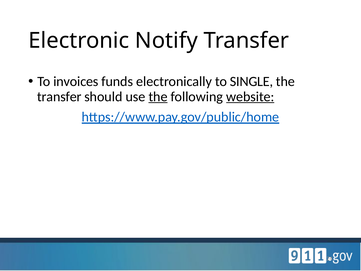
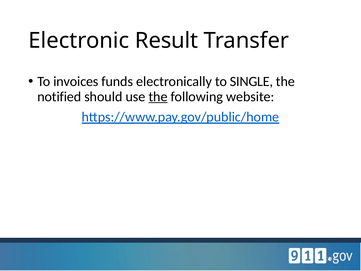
Notify: Notify -> Result (167, 40)
transfer: transfer -> notified (59, 97)
website underline: present -> none (250, 97)
